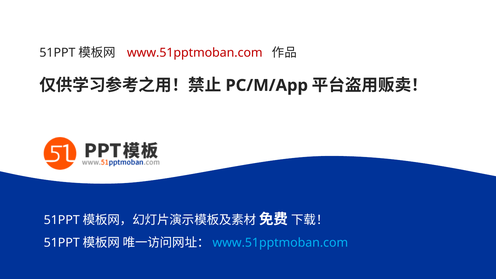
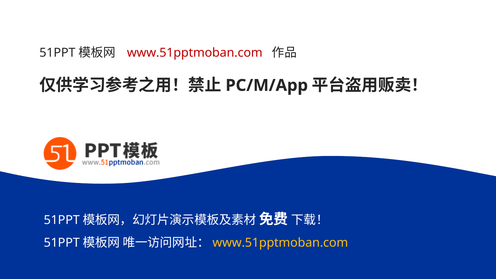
www.51pptmoban.com colour: light blue -> yellow (280, 243)
